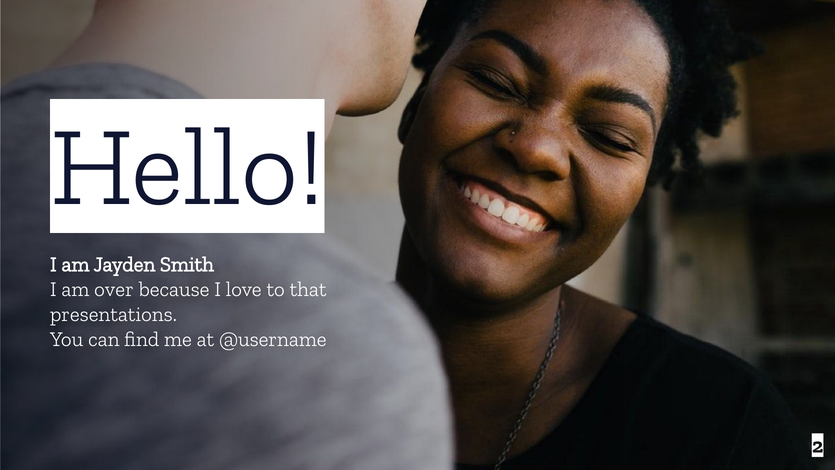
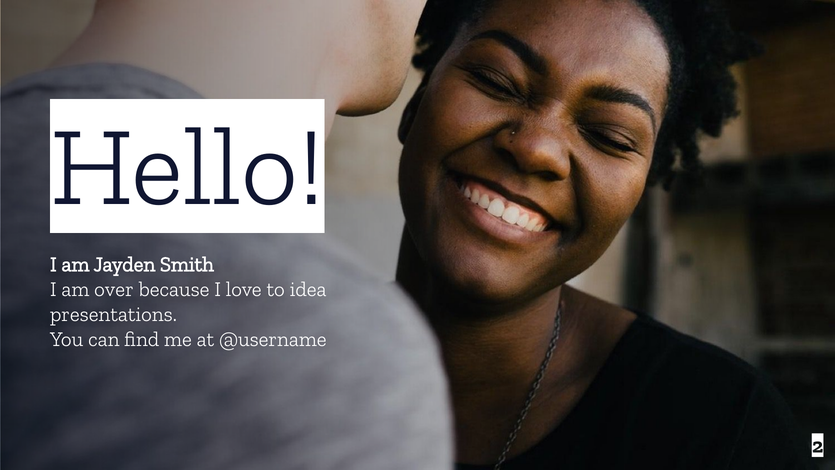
that: that -> idea (308, 289)
